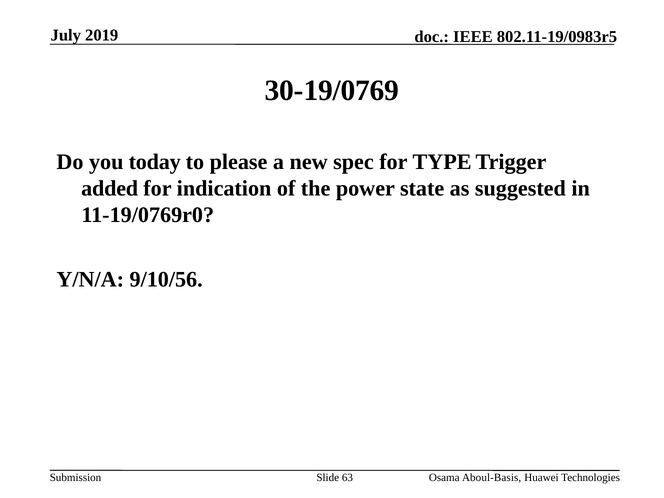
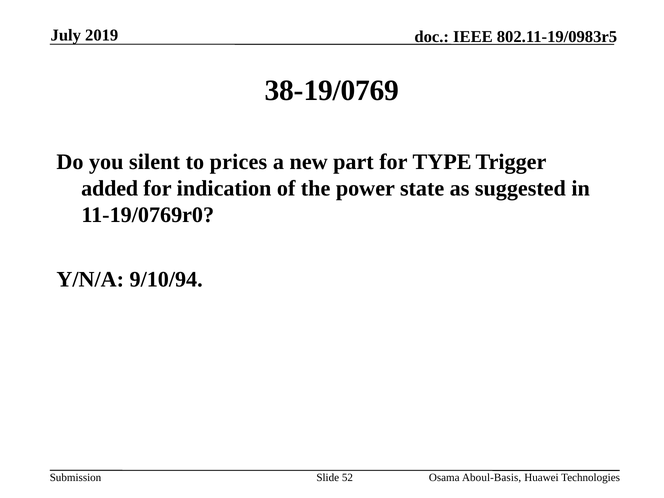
30-19/0769: 30-19/0769 -> 38-19/0769 (332, 91)
today: today -> silent (155, 162)
please: please -> prices (238, 162)
spec: spec -> part (353, 162)
9/10/56: 9/10/56 -> 9/10/94 (166, 279)
63: 63 -> 52 (347, 478)
